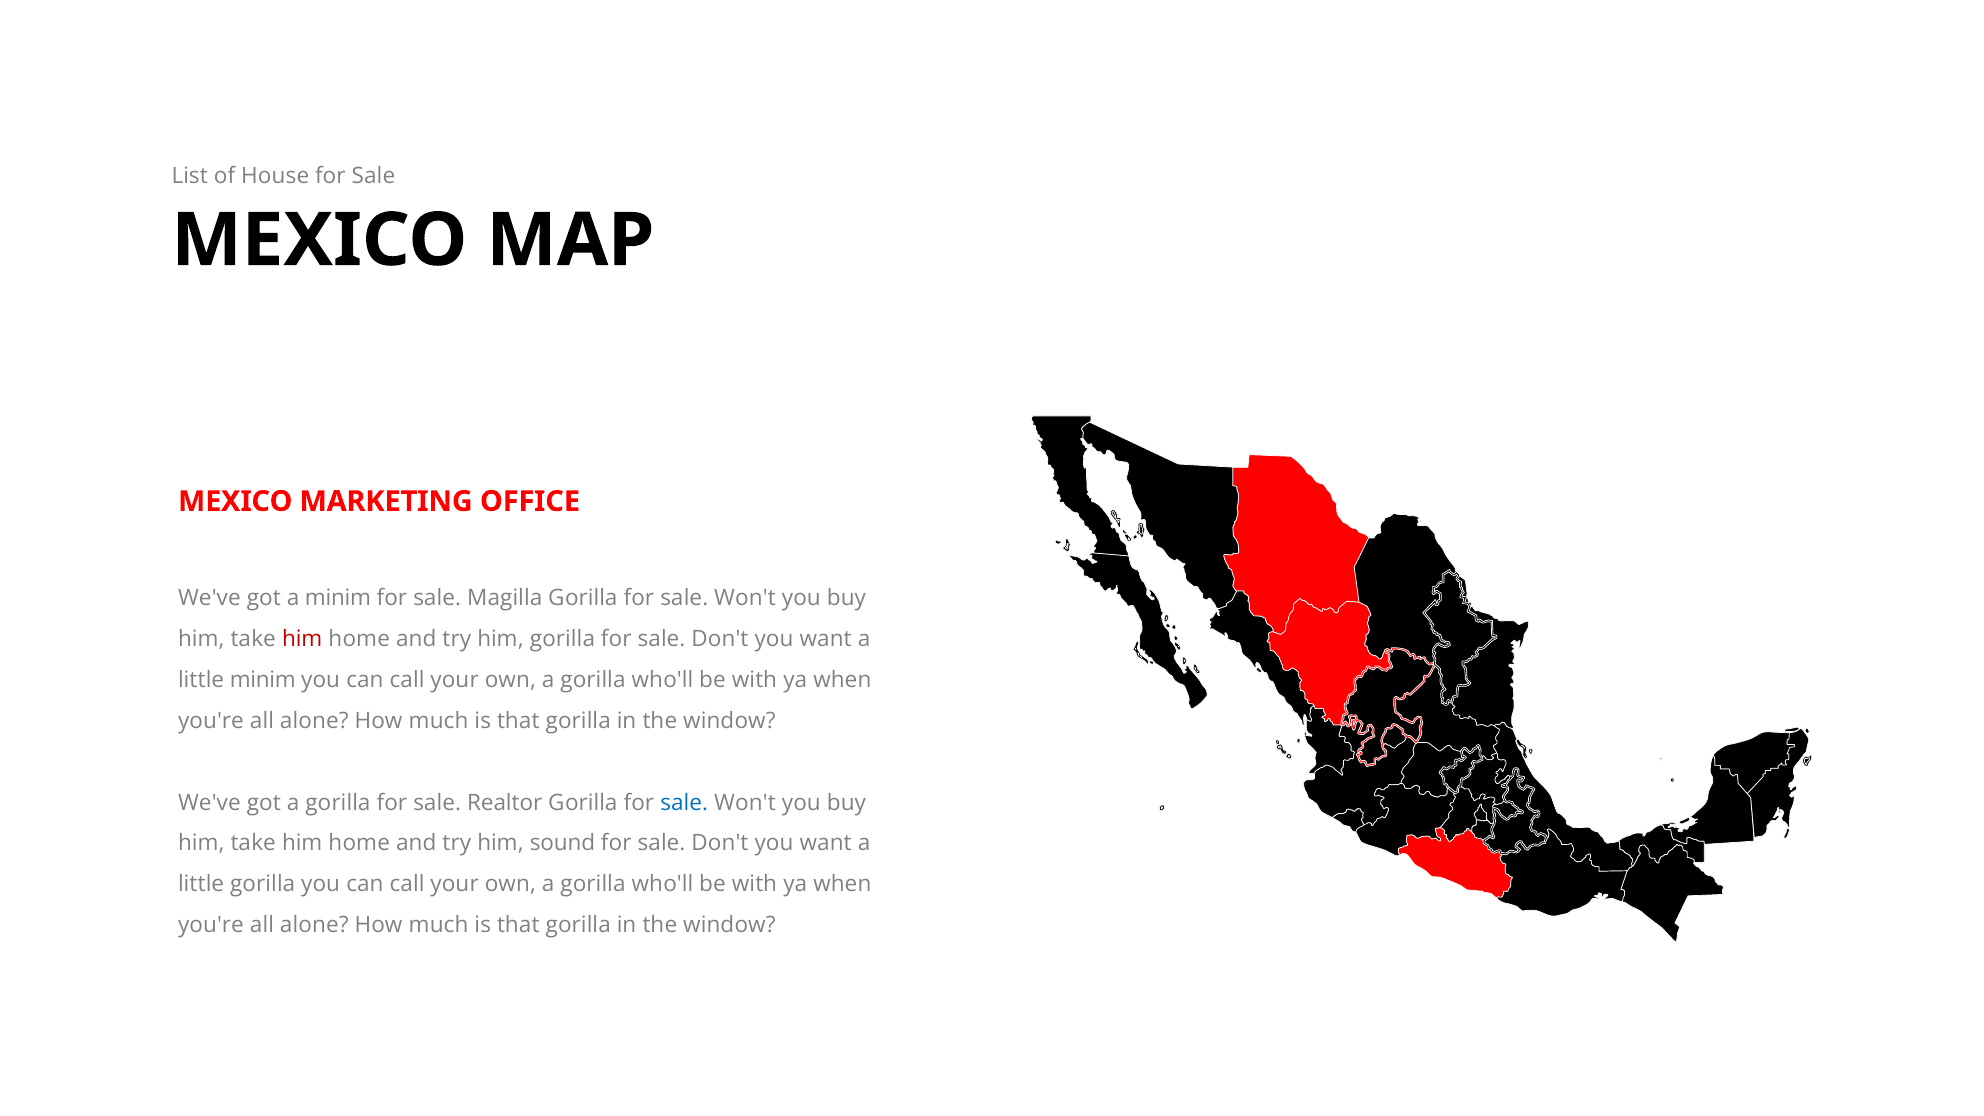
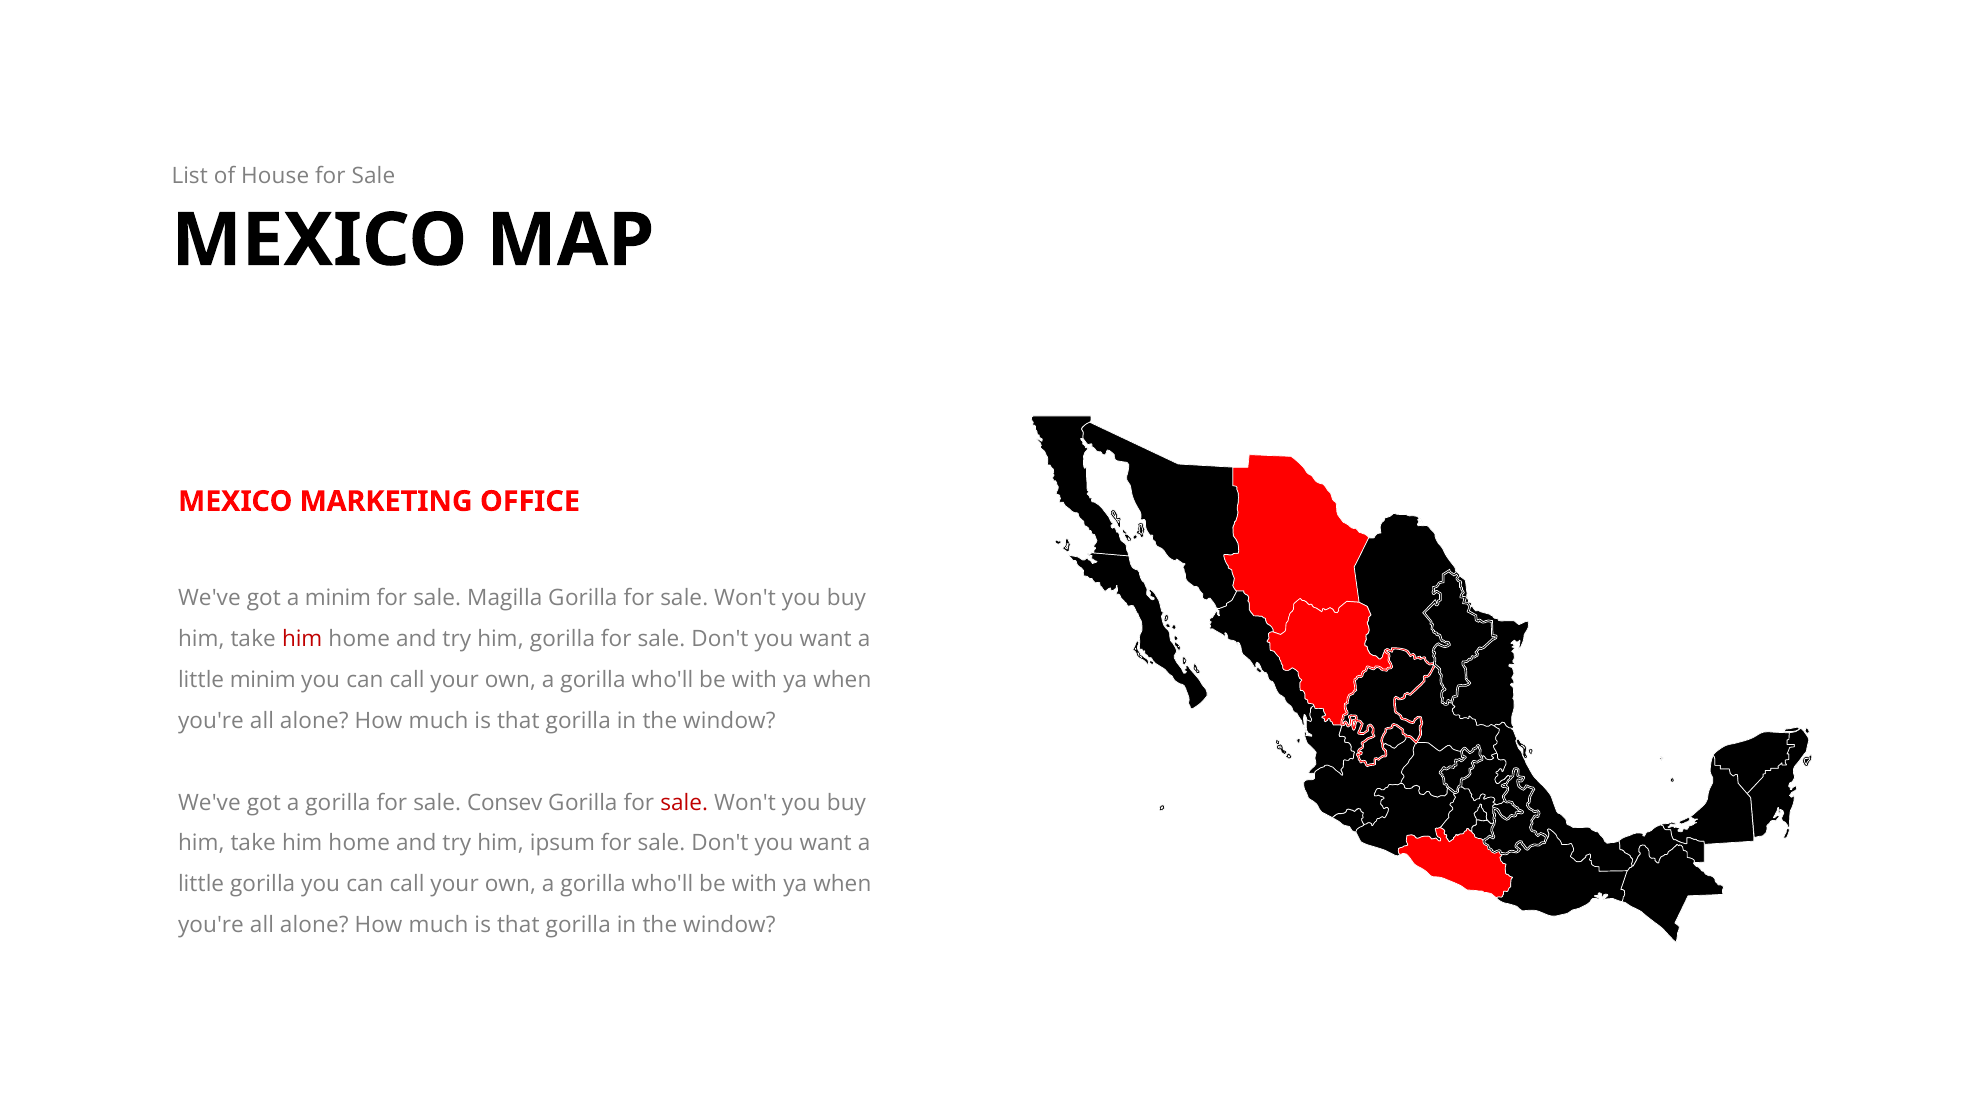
Realtor: Realtor -> Consev (505, 803)
sale colour: blue -> red (684, 803)
sound: sound -> ipsum (562, 843)
